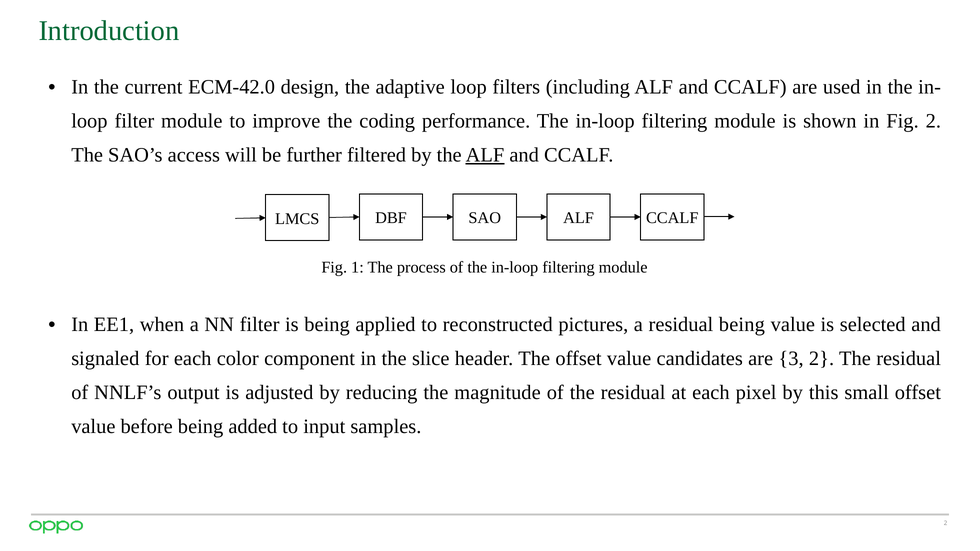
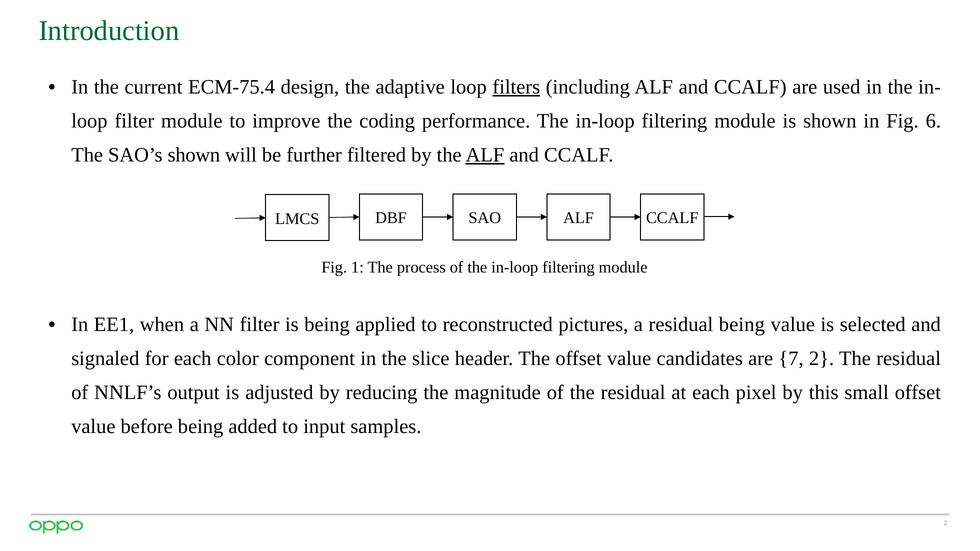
ECM-42.0: ECM-42.0 -> ECM-75.4 (232, 87)
filters underline: none -> present (516, 87)
Fig 2: 2 -> 6 (933, 121)
SAO’s access: access -> shown (194, 155)
3: 3 -> 7 (791, 359)
